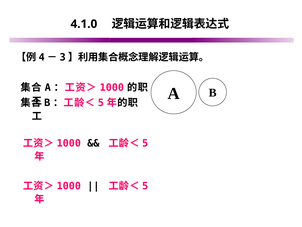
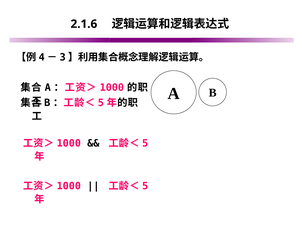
4.1.0: 4.1.0 -> 2.1.6 (84, 24)
